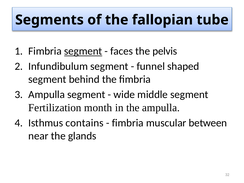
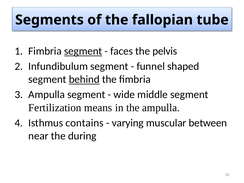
behind underline: none -> present (84, 79)
month: month -> means (98, 108)
fimbria: fimbria -> varying (128, 123)
glands: glands -> during (82, 136)
